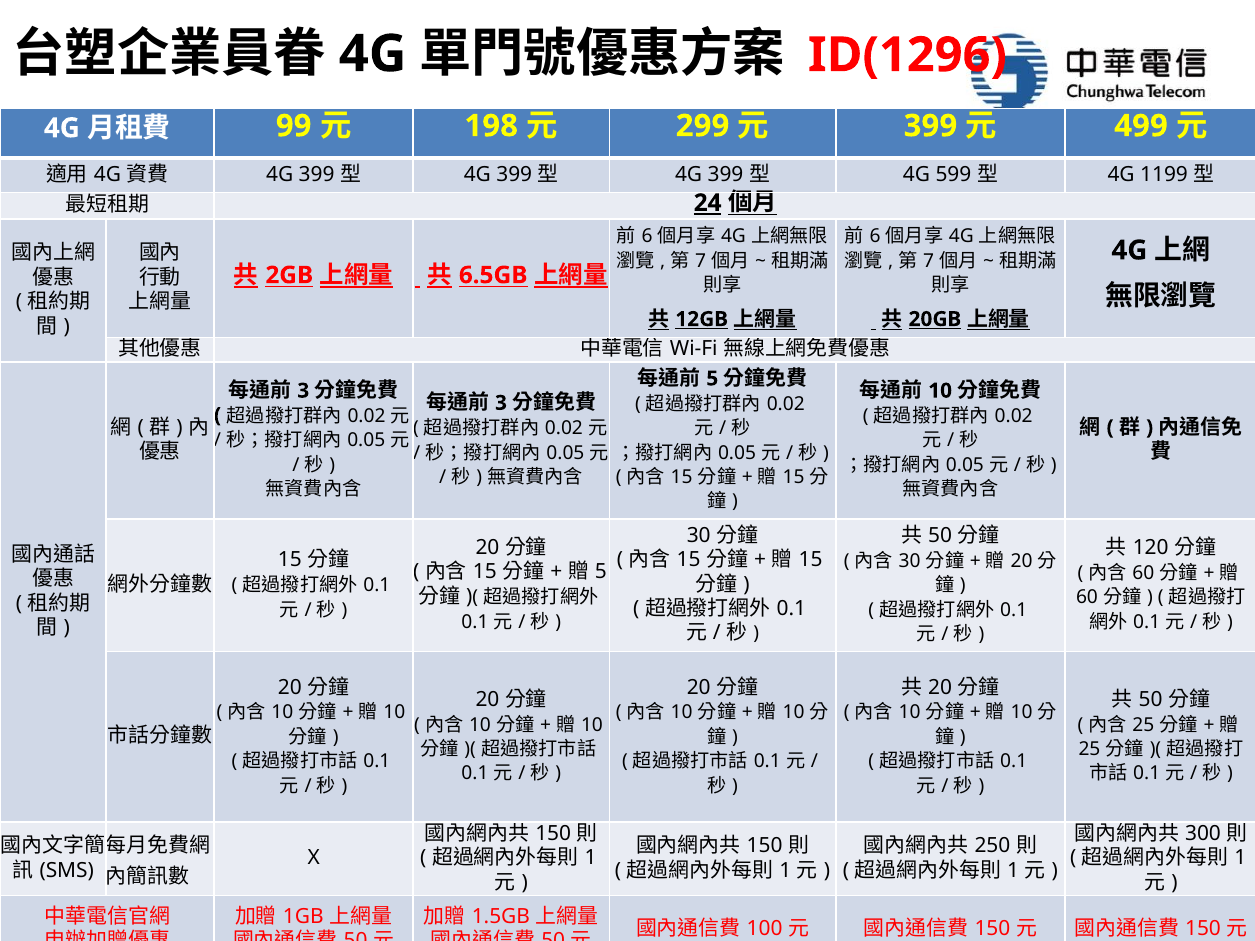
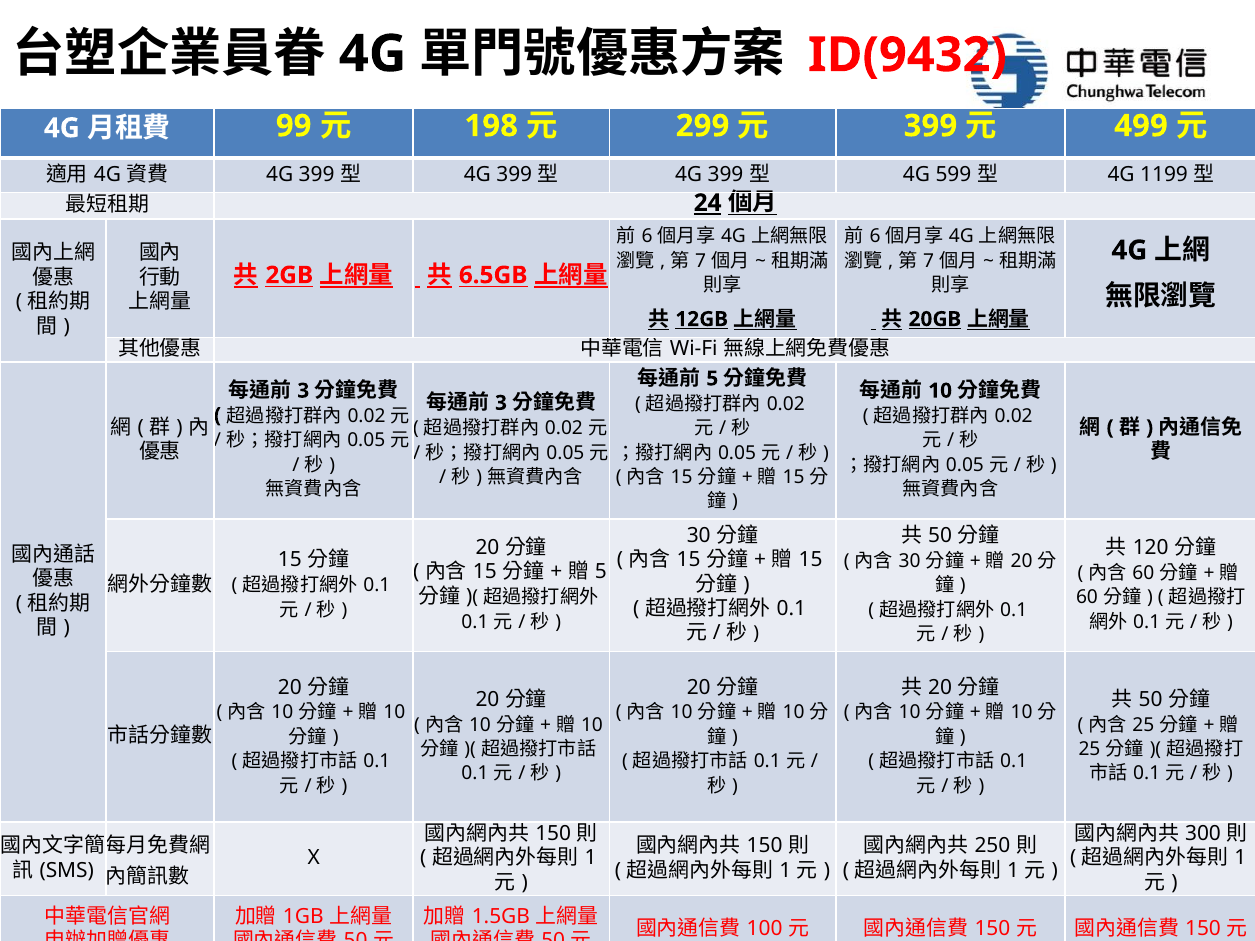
ID(1296: ID(1296 -> ID(9432 (907, 55)
